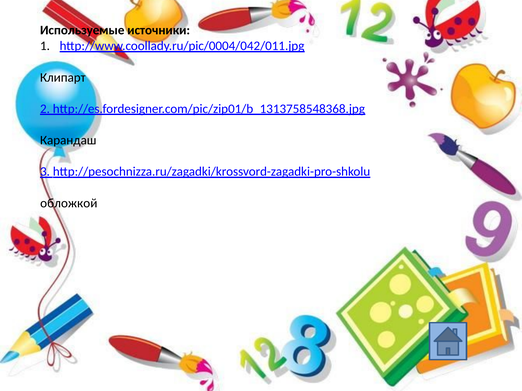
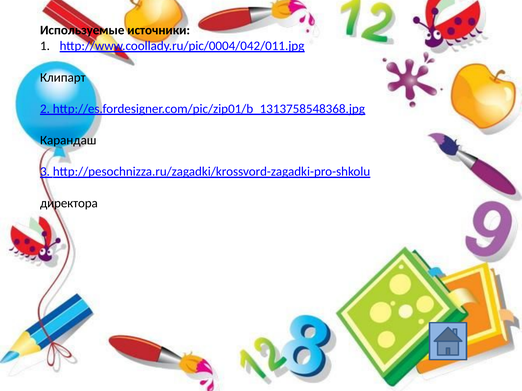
обложкой: обложкой -> директора (69, 203)
